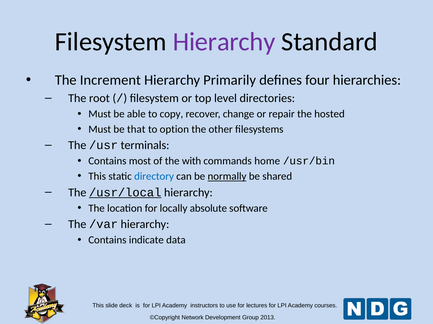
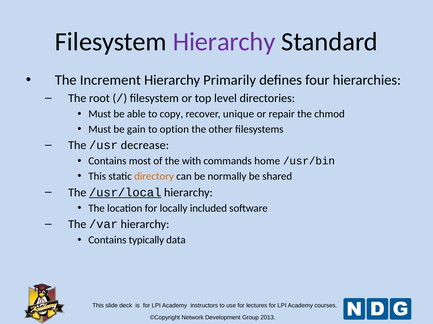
change: change -> unique (238, 114)
hosted: hosted -> chmod (330, 114)
that: that -> gain (136, 129)
terminals: terminals -> decrease (145, 146)
directory colour: blue -> orange (154, 177)
normally underline: present -> none (227, 177)
absolute: absolute -> included (208, 209)
indicate: indicate -> typically (146, 241)
